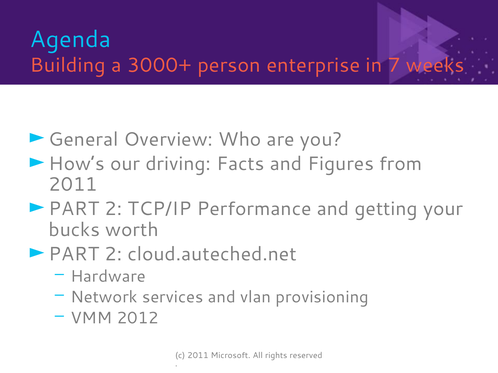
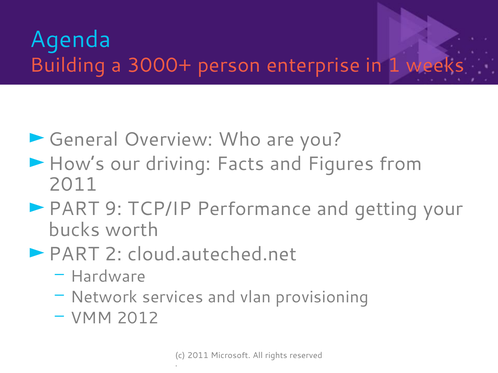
7: 7 -> 1 (394, 65)
2: 2 -> 9 (113, 209)
